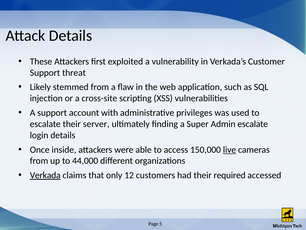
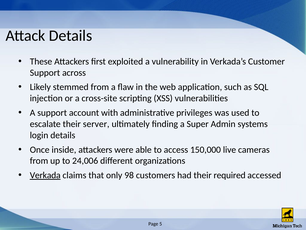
threat: threat -> across (74, 73)
Admin escalate: escalate -> systems (253, 124)
live underline: present -> none (230, 149)
44,000: 44,000 -> 24,006 (85, 161)
12: 12 -> 98 (129, 175)
